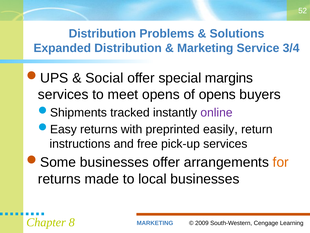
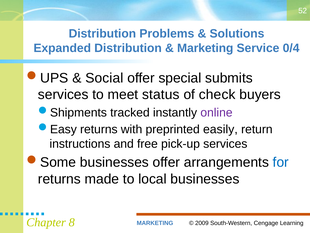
3/4: 3/4 -> 0/4 (291, 48)
margins: margins -> submits (229, 78)
meet opens: opens -> status (161, 94)
of opens: opens -> check (217, 94)
for colour: orange -> blue (281, 162)
